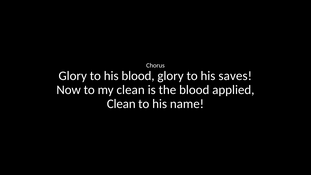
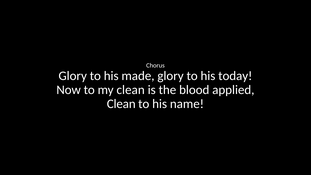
his blood: blood -> made (138, 76)
saves: saves -> today (235, 76)
